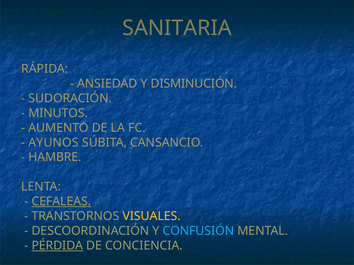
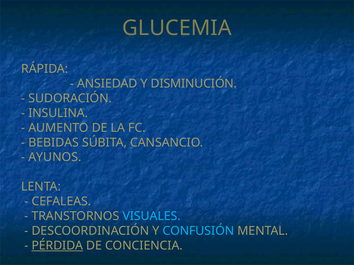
SANITARIA: SANITARIA -> GLUCEMIA (177, 28)
MINUTOS: MINUTOS -> INSULINA (58, 113)
AYUNOS: AYUNOS -> BEBIDAS (54, 143)
HAMBRE: HAMBRE -> AYUNOS (55, 157)
CEFALEAS underline: present -> none (61, 202)
VISUALES colour: yellow -> light blue (152, 216)
